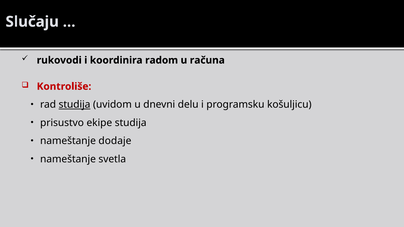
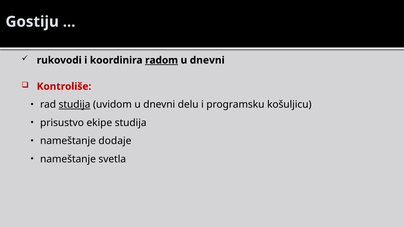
Slučaju: Slučaju -> Gostiju (32, 22)
radom underline: none -> present (162, 60)
računa: računa -> dnevni (207, 60)
